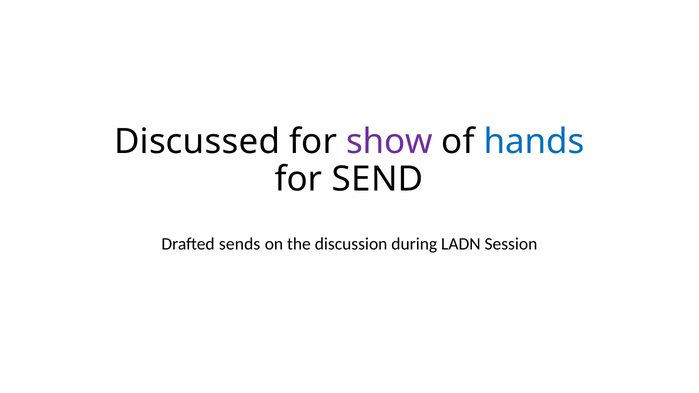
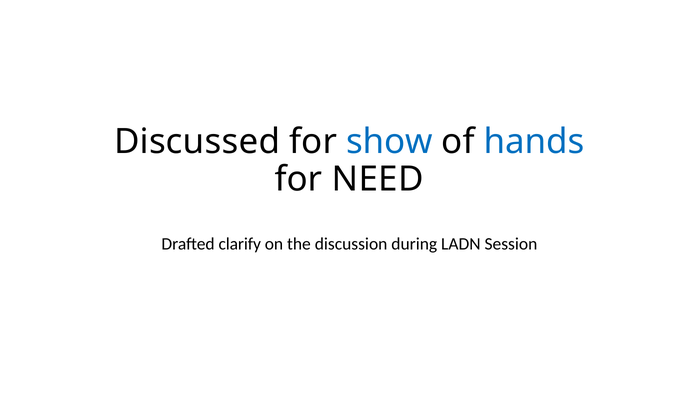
show colour: purple -> blue (389, 142)
SEND: SEND -> NEED (378, 180)
sends: sends -> clarify (240, 244)
